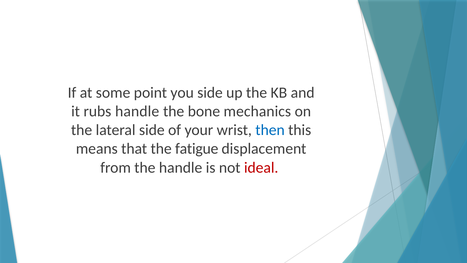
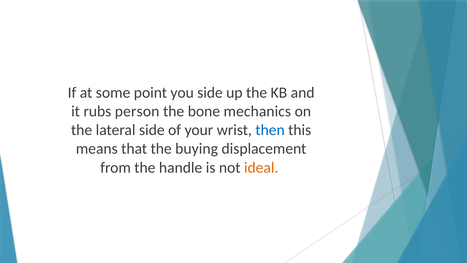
rubs handle: handle -> person (137, 111)
fatigue: fatigue -> buying (197, 149)
ideal colour: red -> orange (261, 167)
